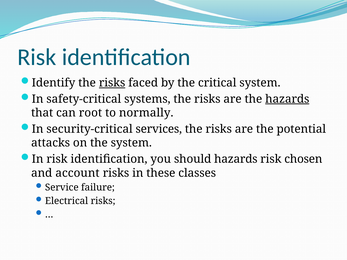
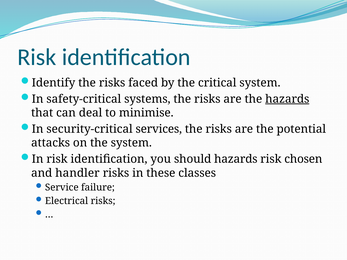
risks underline: present -> none (112, 83)
root: root -> deal (91, 113)
normally: normally -> minimise (146, 113)
account: account -> handler (77, 173)
